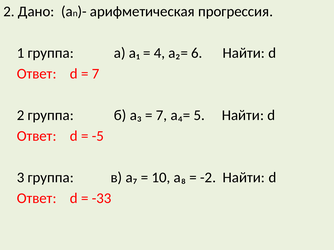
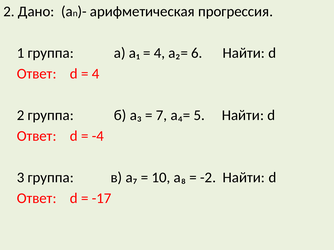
7: 7 -> 4 (96, 74)
-5: -5 -> -4 (98, 136)
-33: -33 -> -17 (102, 199)
